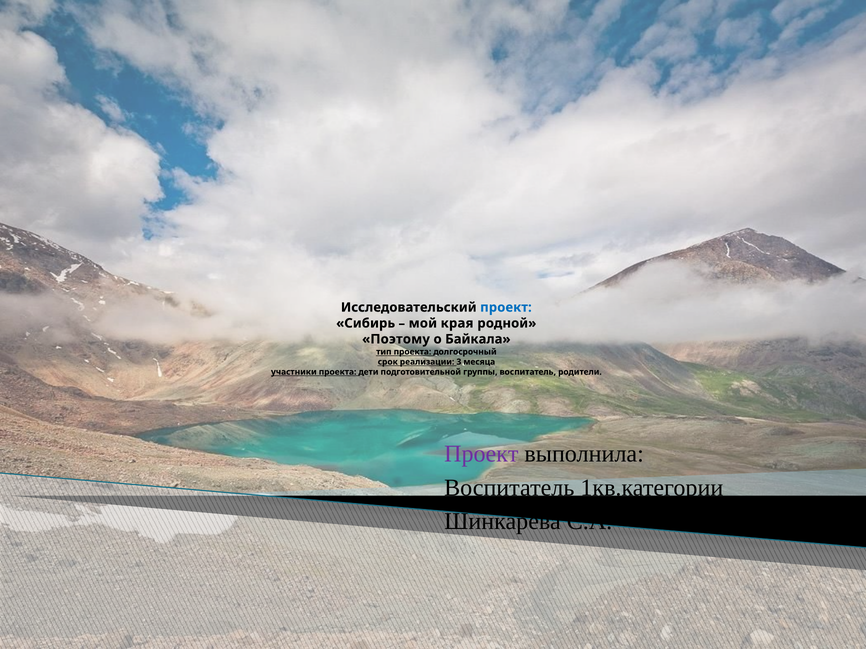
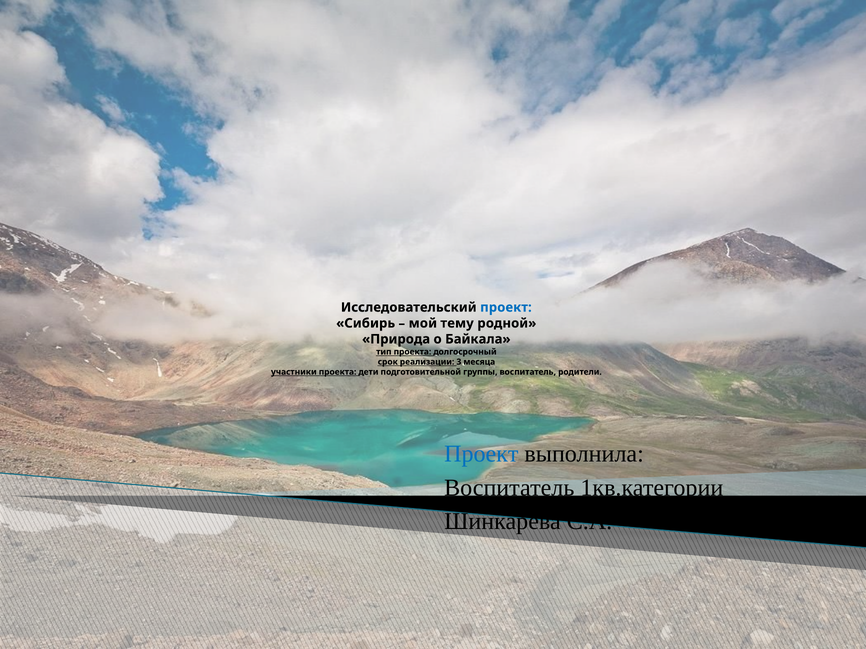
края: края -> тему (457, 323)
Поэтому: Поэтому -> Природа (396, 339)
Проект colour: purple -> blue (481, 454)
